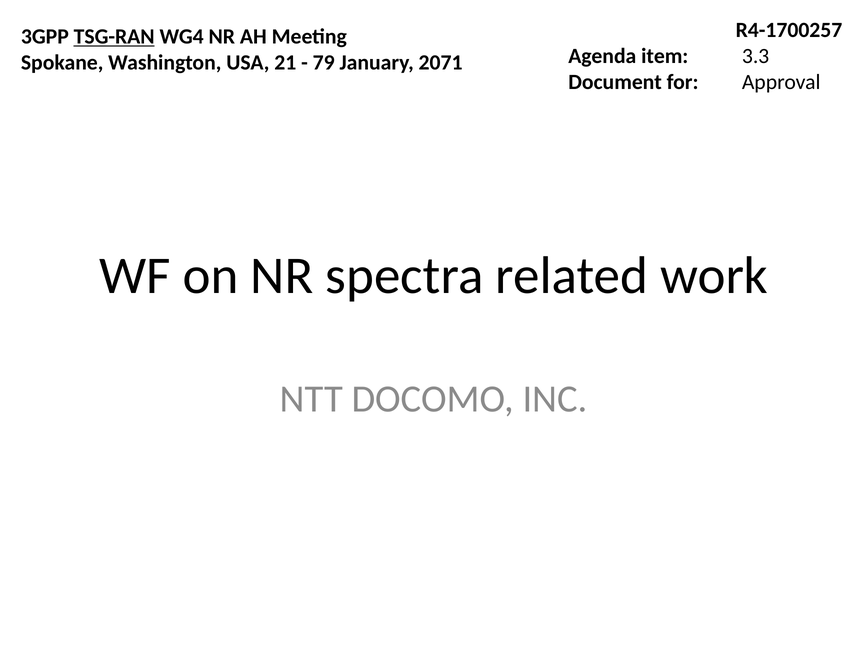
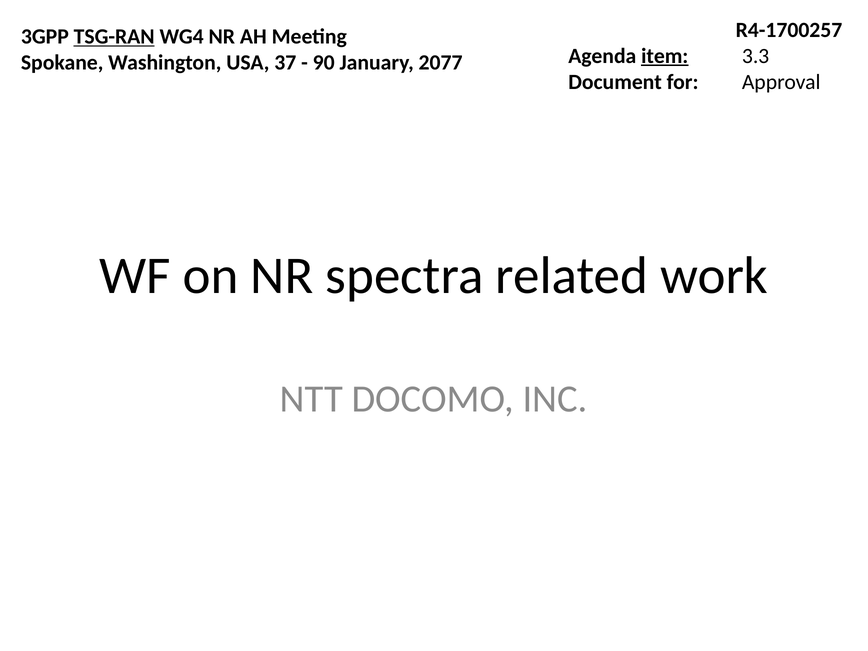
item underline: none -> present (665, 56)
21: 21 -> 37 (285, 63)
79: 79 -> 90 (324, 63)
2071: 2071 -> 2077 (441, 63)
